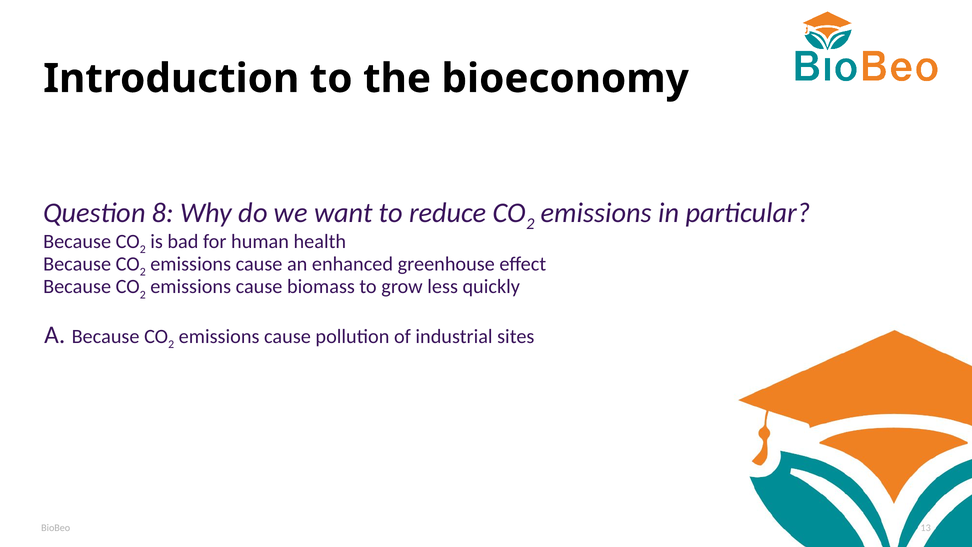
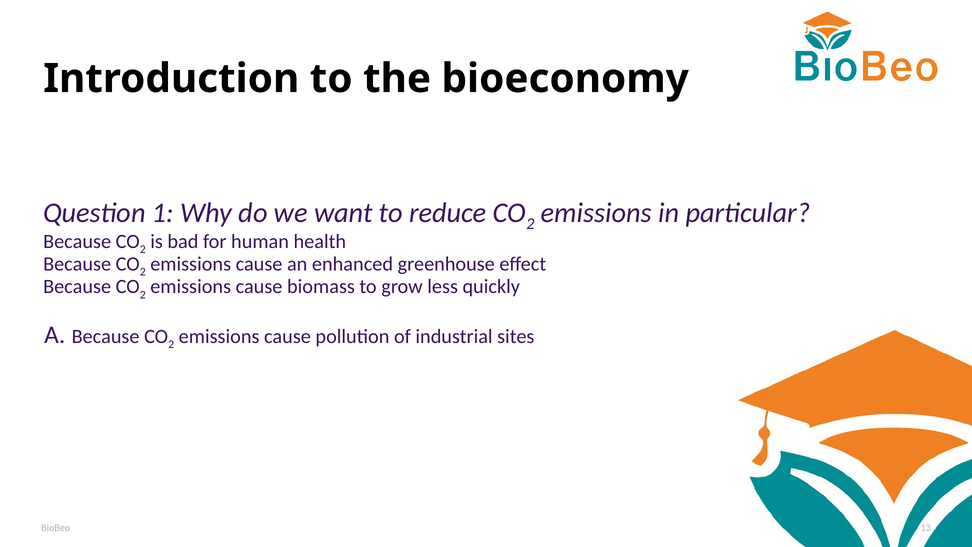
8: 8 -> 1 (163, 213)
